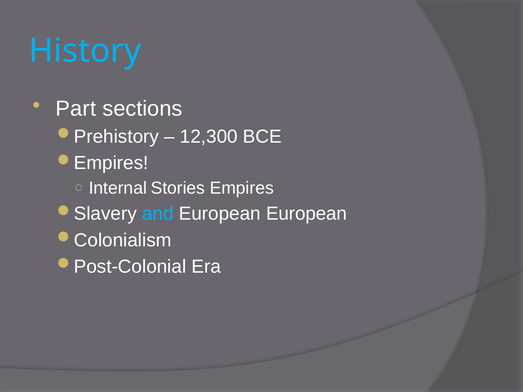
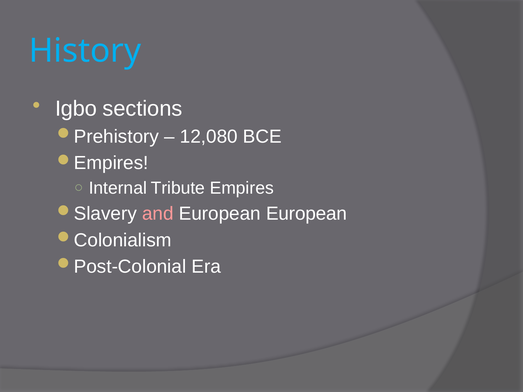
Part: Part -> Igbo (76, 109)
12,300: 12,300 -> 12,080 (209, 137)
Stories: Stories -> Tribute (178, 188)
and colour: light blue -> pink (158, 214)
